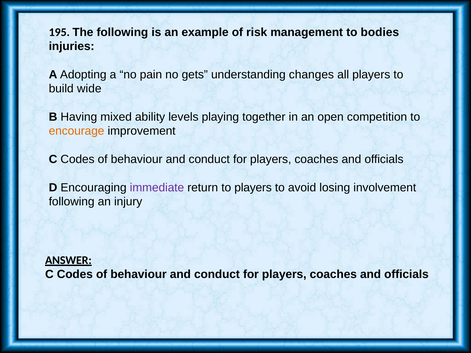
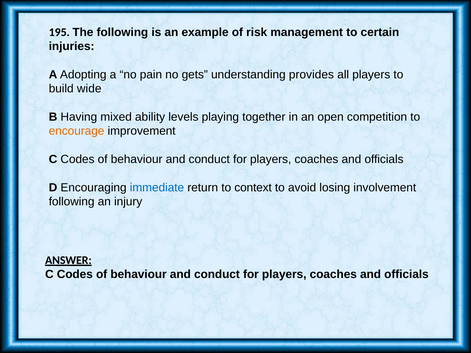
bodies: bodies -> certain (380, 32)
changes: changes -> provides (311, 75)
immediate colour: purple -> blue (157, 188)
to players: players -> context (253, 188)
